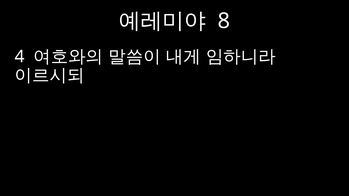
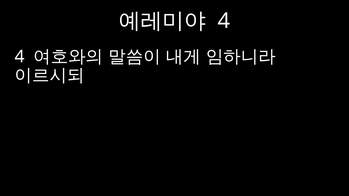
8: 8 -> 4 (224, 21)
